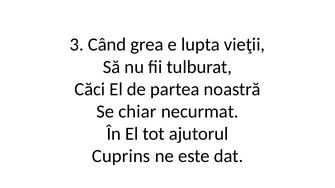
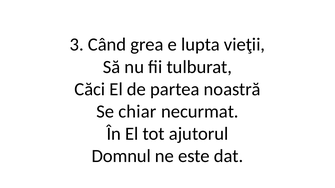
Cuprins: Cuprins -> Domnul (121, 156)
